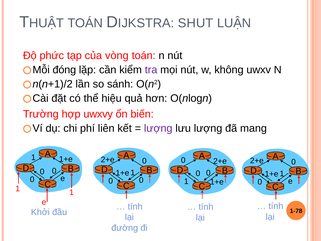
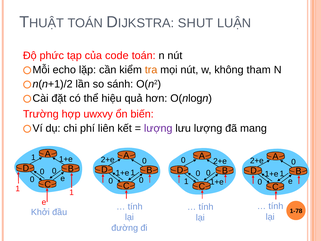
vòng: vòng -> code (117, 55)
đóng: đóng -> echo (64, 70)
tra colour: purple -> orange (151, 70)
uwxv: uwxv -> tham (259, 70)
